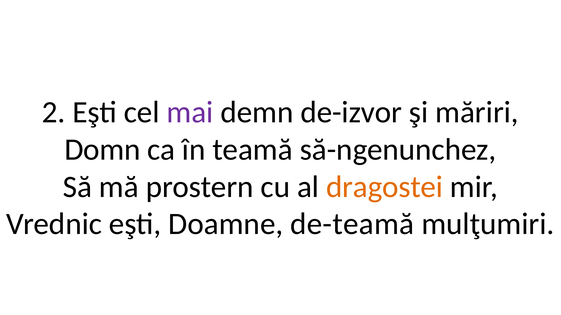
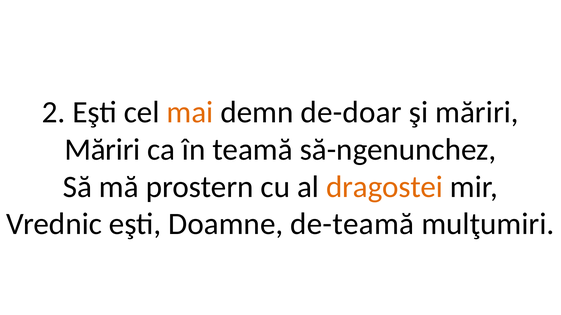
mai colour: purple -> orange (190, 112)
de-izvor: de-izvor -> de-doar (351, 112)
Domn: Domn -> Măriri (102, 150)
